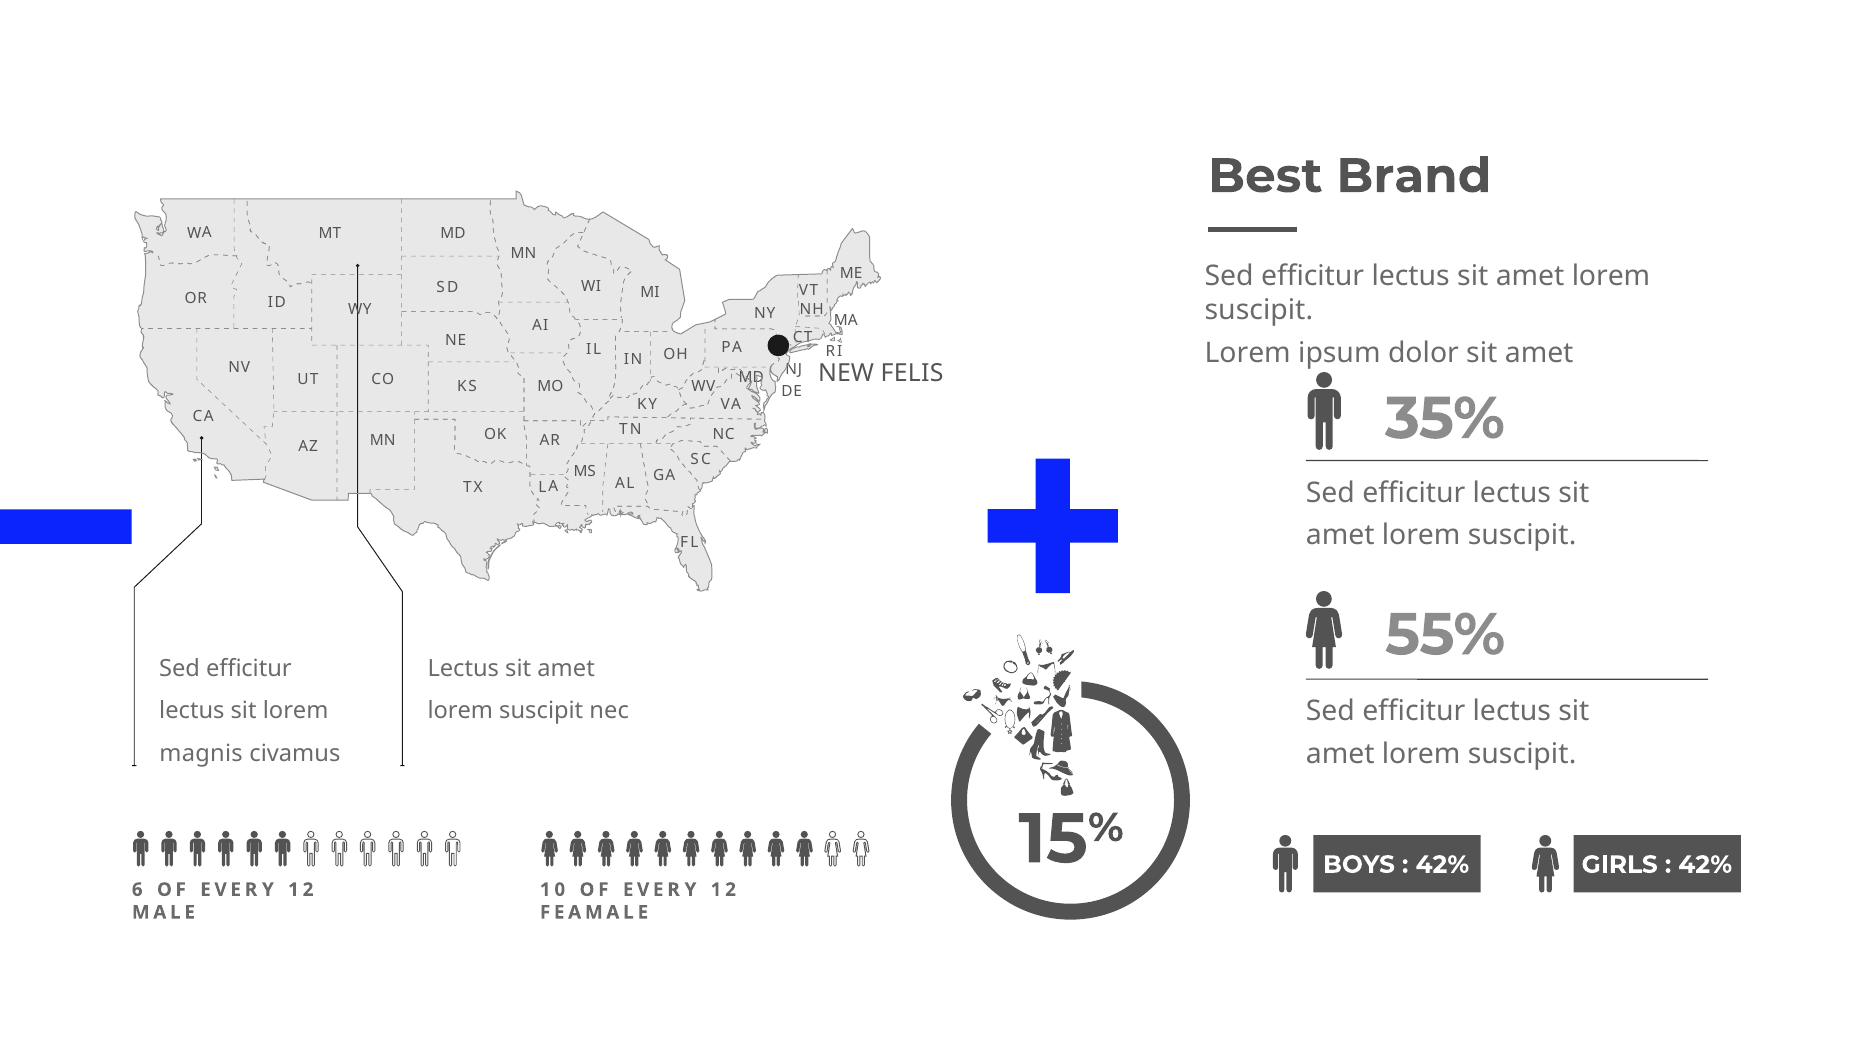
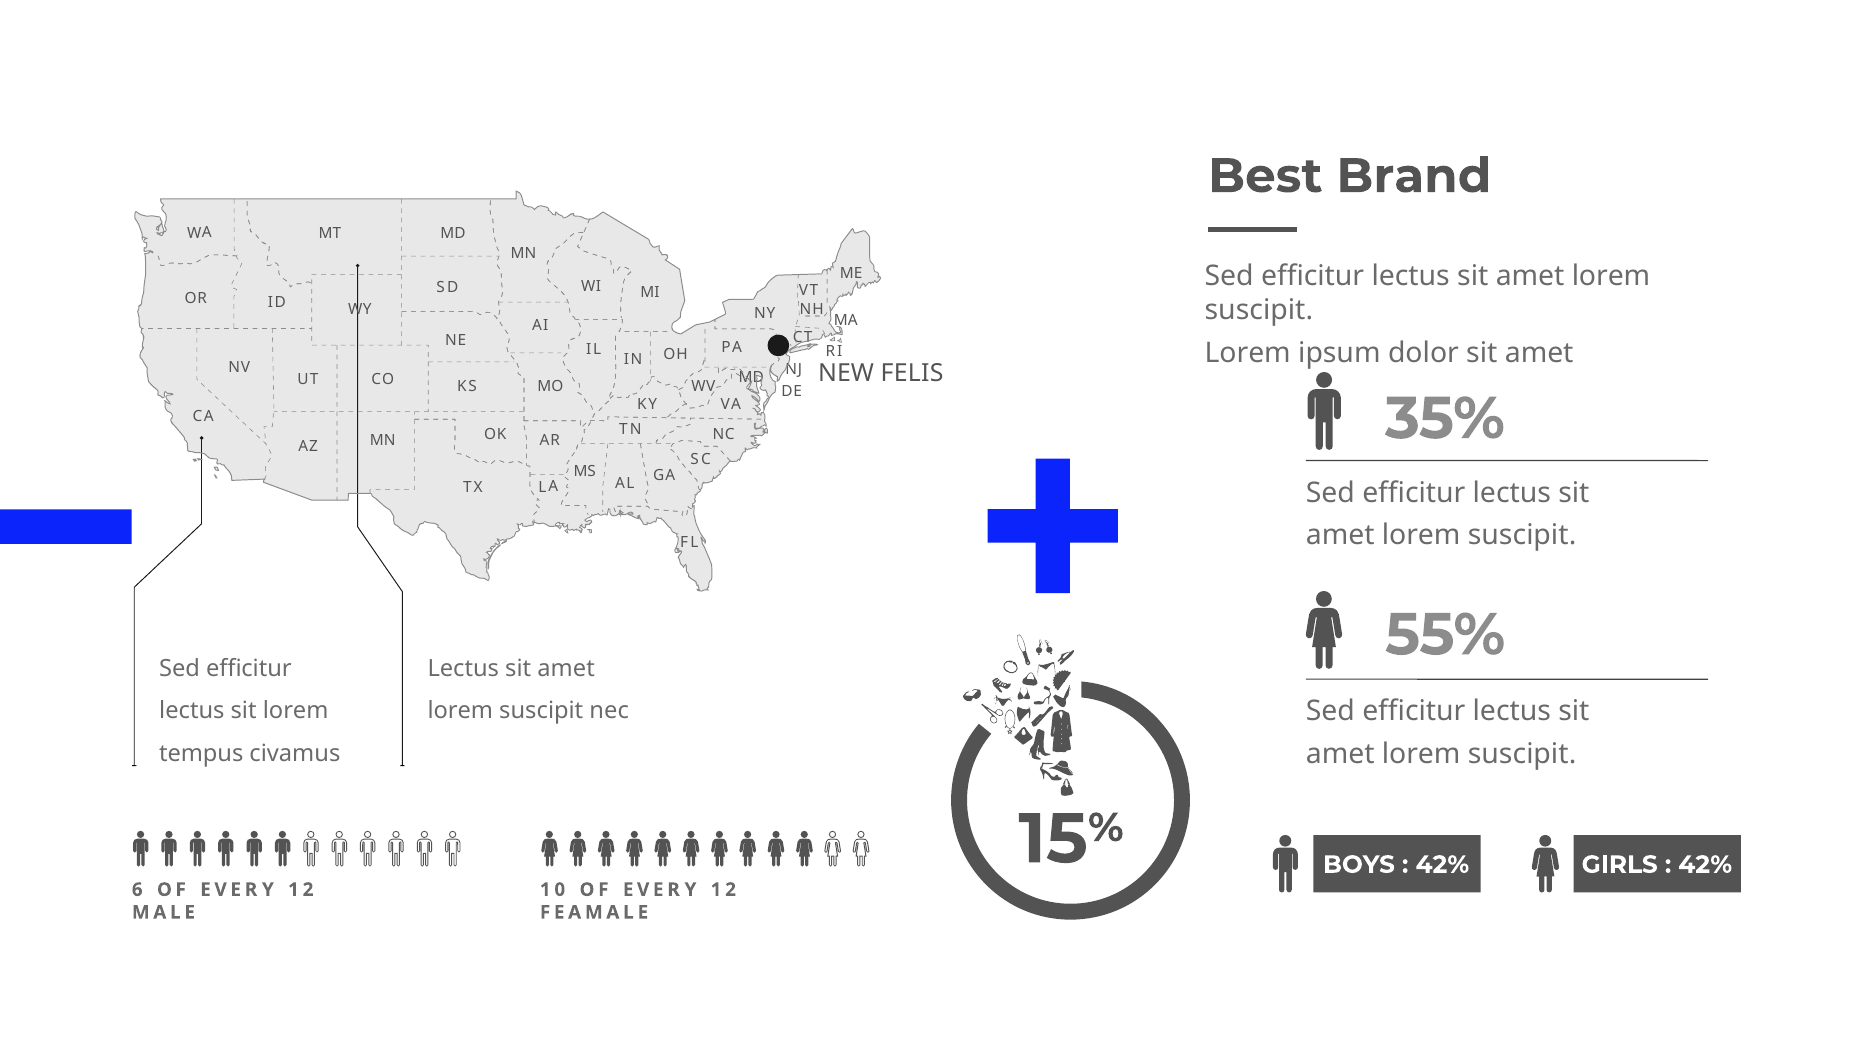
magnis: magnis -> tempus (201, 754)
